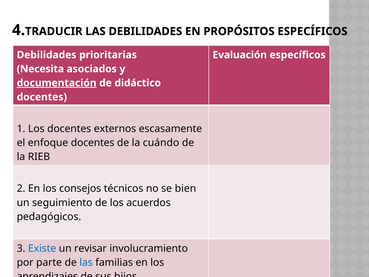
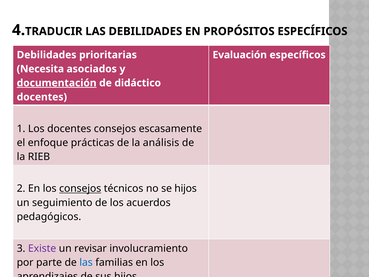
docentes externos: externos -> consejos (115, 129)
enfoque docentes: docentes -> prácticas (93, 143)
cuándo: cuándo -> análisis (161, 143)
consejos underline: none -> present (80, 188)
se bien: bien -> hijos (186, 188)
Existe colour: blue -> purple (42, 248)
